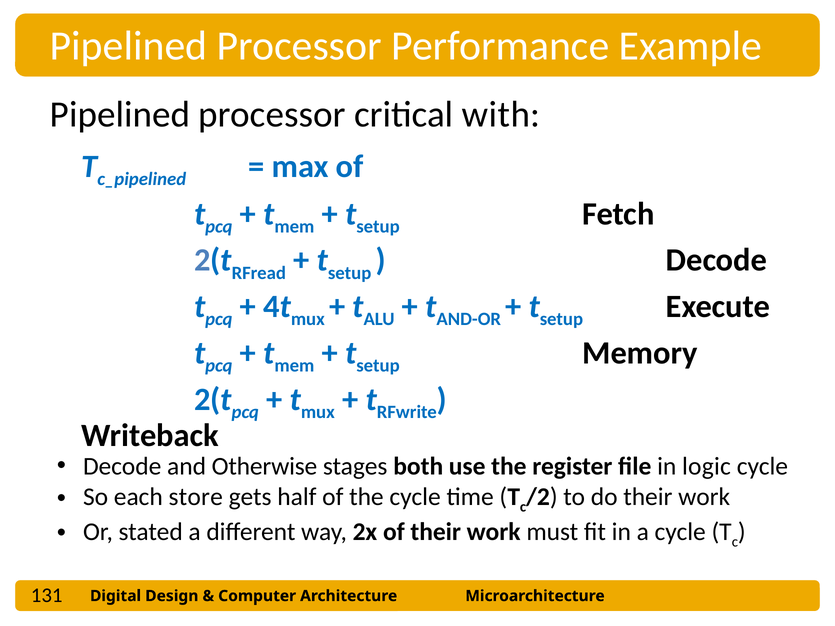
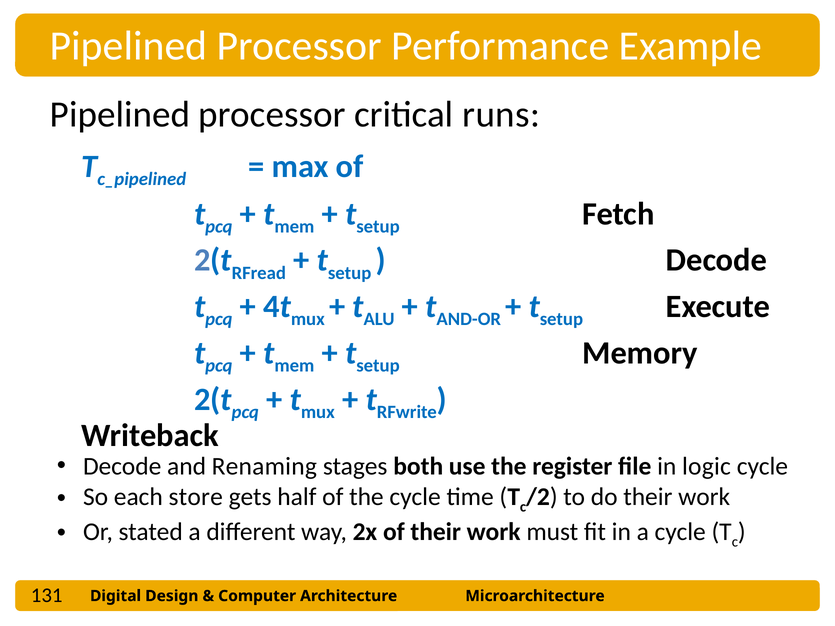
with: with -> runs (501, 114)
Otherwise: Otherwise -> Renaming (264, 467)
